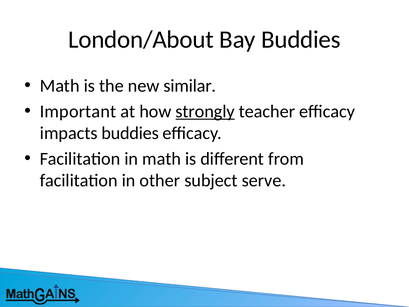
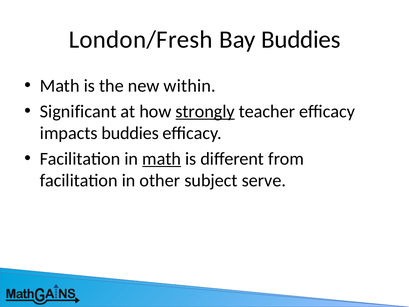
London/About: London/About -> London/Fresh (141, 40)
similar: similar -> within (190, 86)
Important: Important -> Significant (78, 111)
math underline: none -> present (162, 159)
